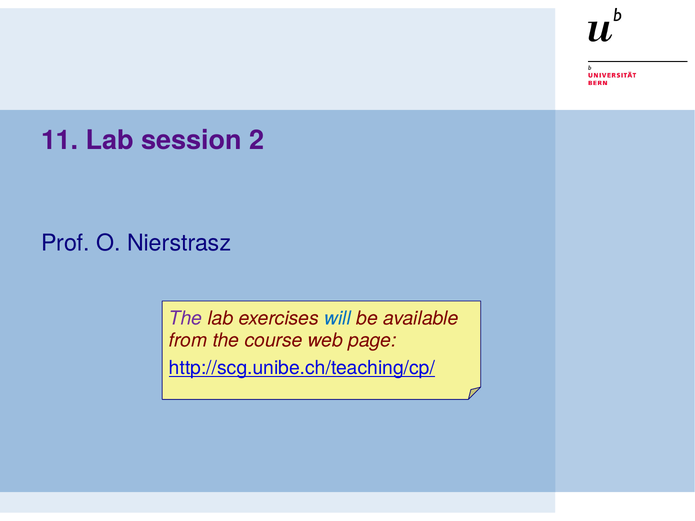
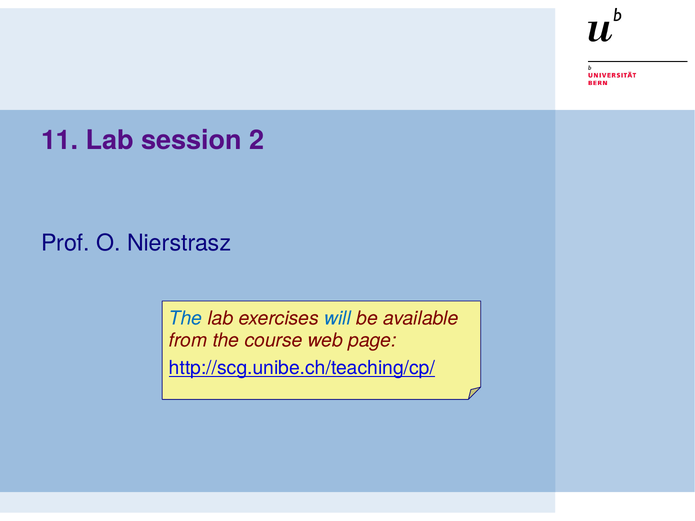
The colour: purple -> blue (186, 318)
